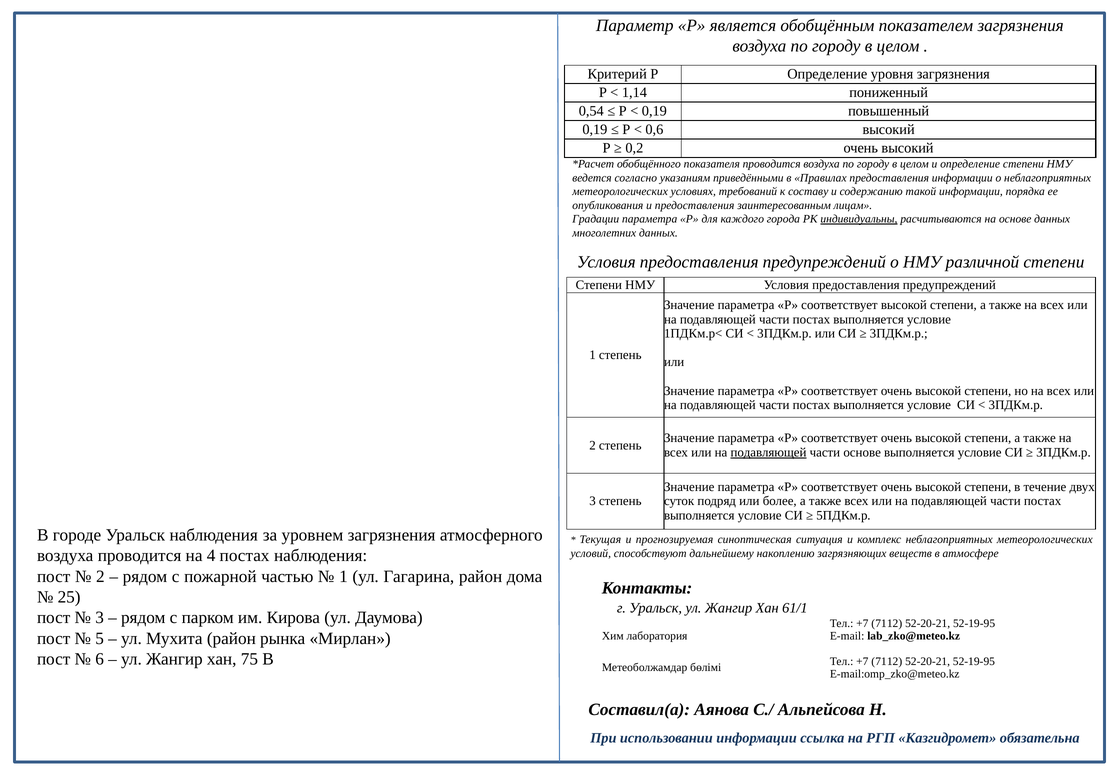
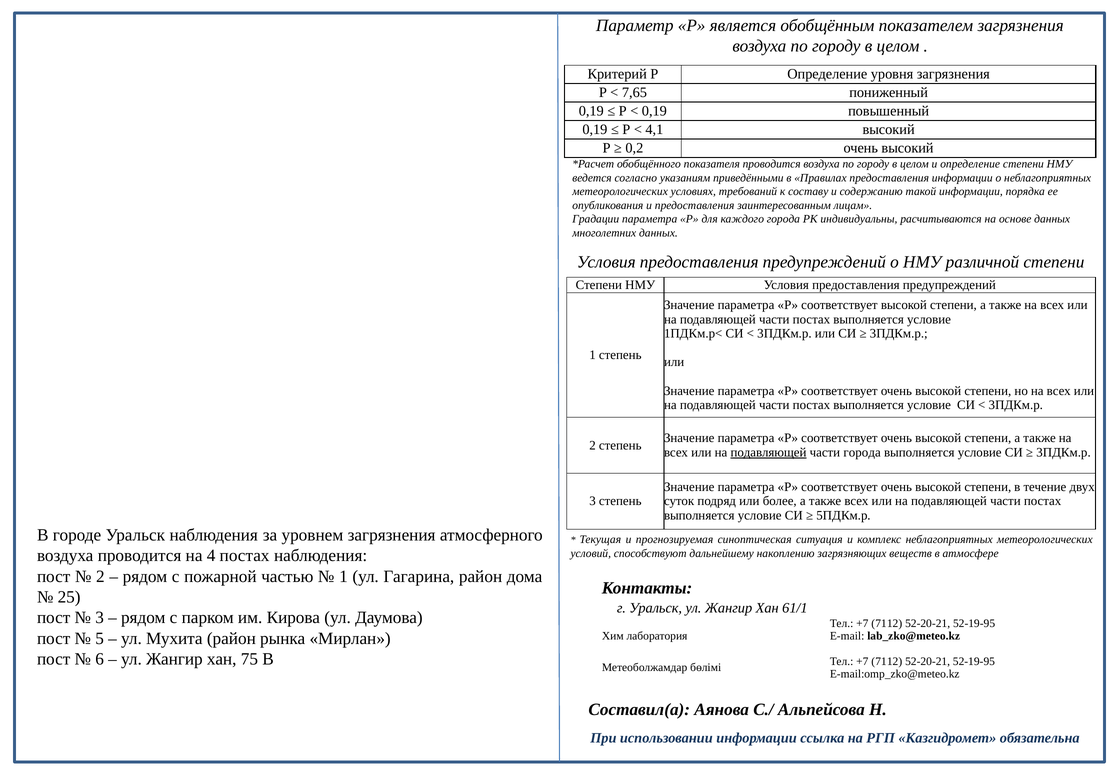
1,14: 1,14 -> 7,65 (634, 93)
0,54: 0,54 -> 0,19 (591, 111)
0,6: 0,6 -> 4,1 (654, 130)
индивидуальны underline: present -> none (859, 219)
части основе: основе -> города (862, 452)
